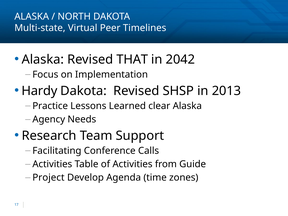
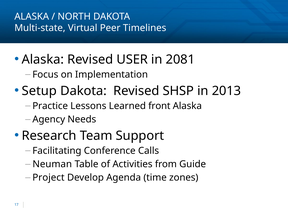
THAT: THAT -> USER (132, 59)
2042: 2042 -> 2081 (180, 59)
Hardy: Hardy -> Setup (39, 91)
clear: clear -> front (159, 106)
Activities: Activities -> Neuman (52, 164)
